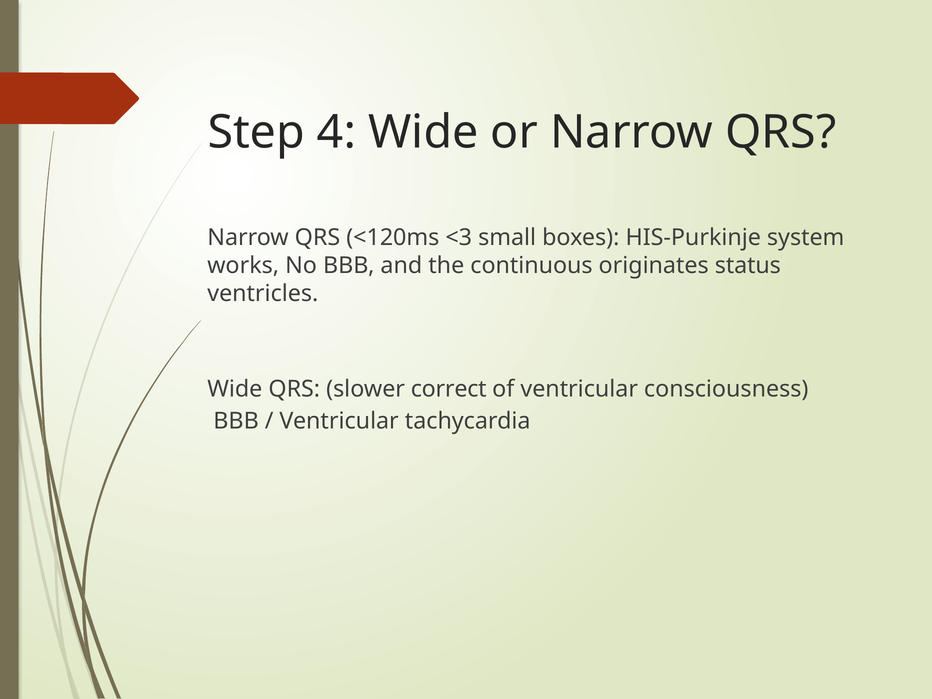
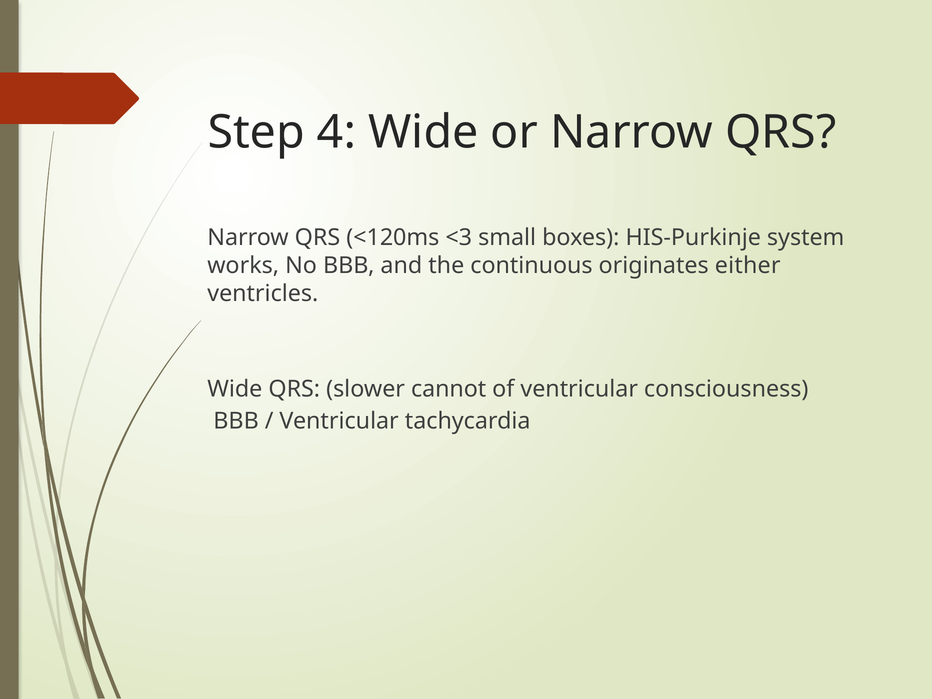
status: status -> either (748, 266)
correct: correct -> cannot (449, 389)
